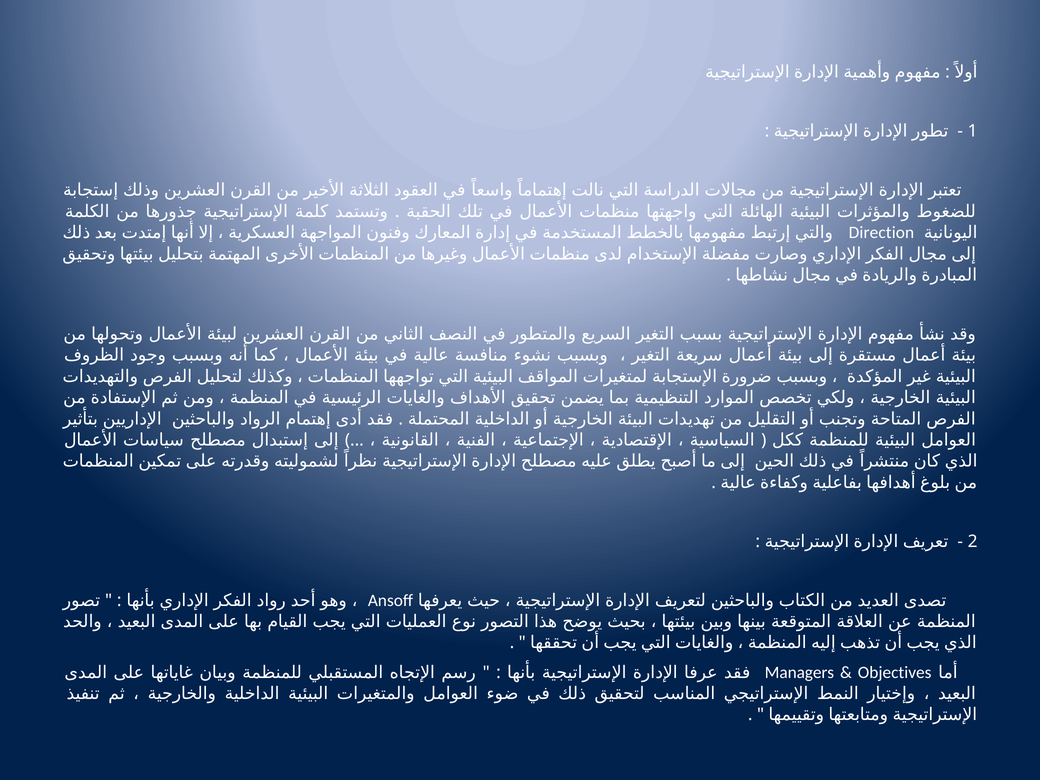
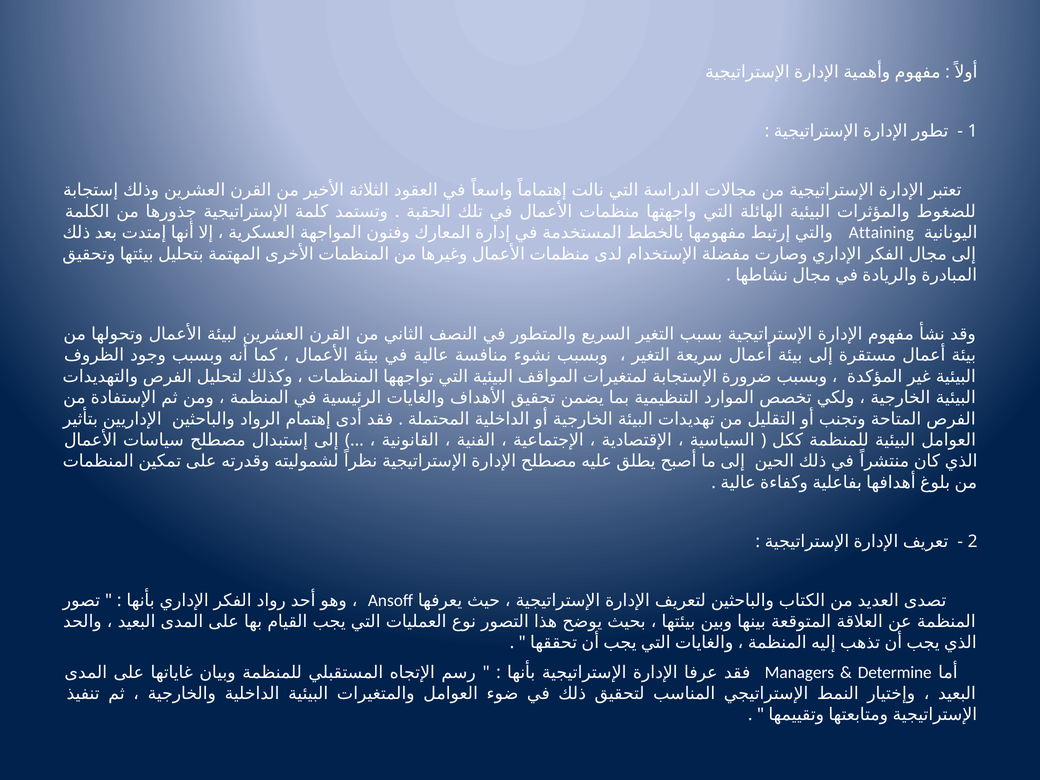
Direction: Direction -> Attaining (881, 233)
Objectives: Objectives -> Determine (895, 672)
